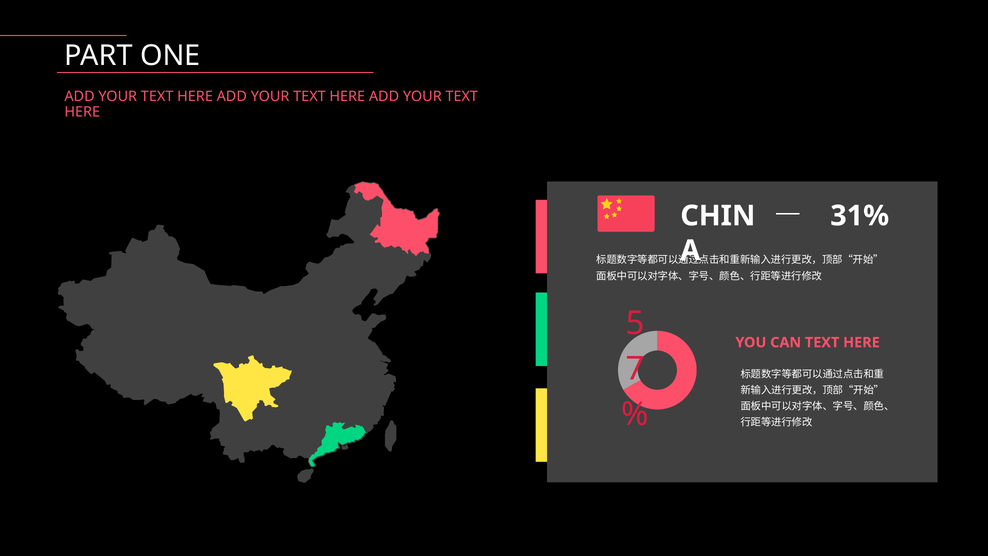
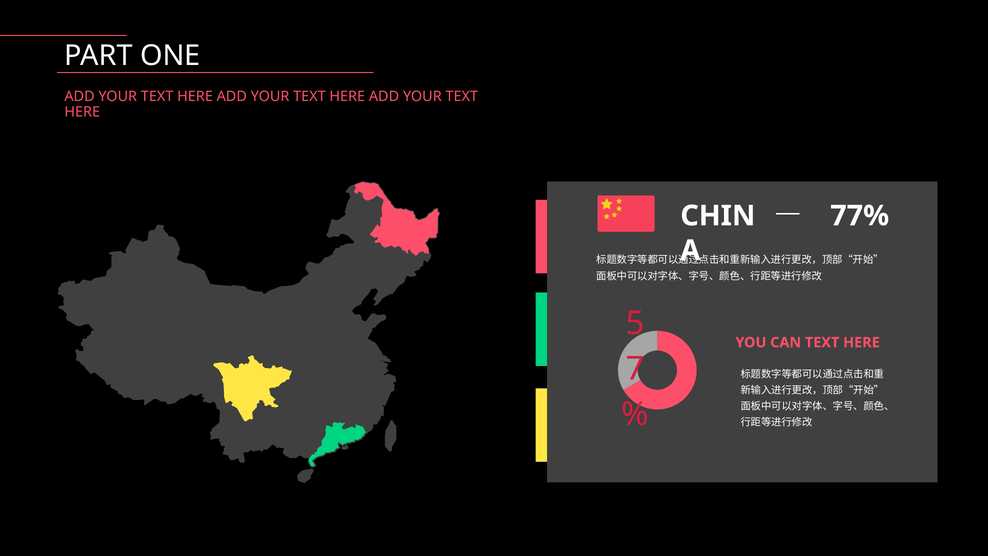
31%: 31% -> 77% (860, 216)
